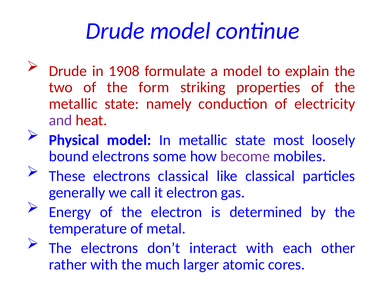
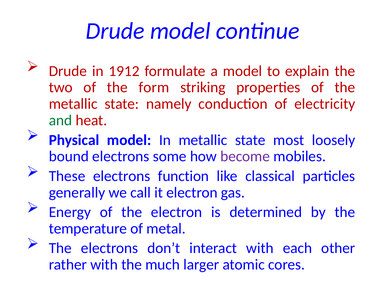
1908: 1908 -> 1912 (124, 71)
and colour: purple -> green (60, 120)
electrons classical: classical -> function (183, 176)
